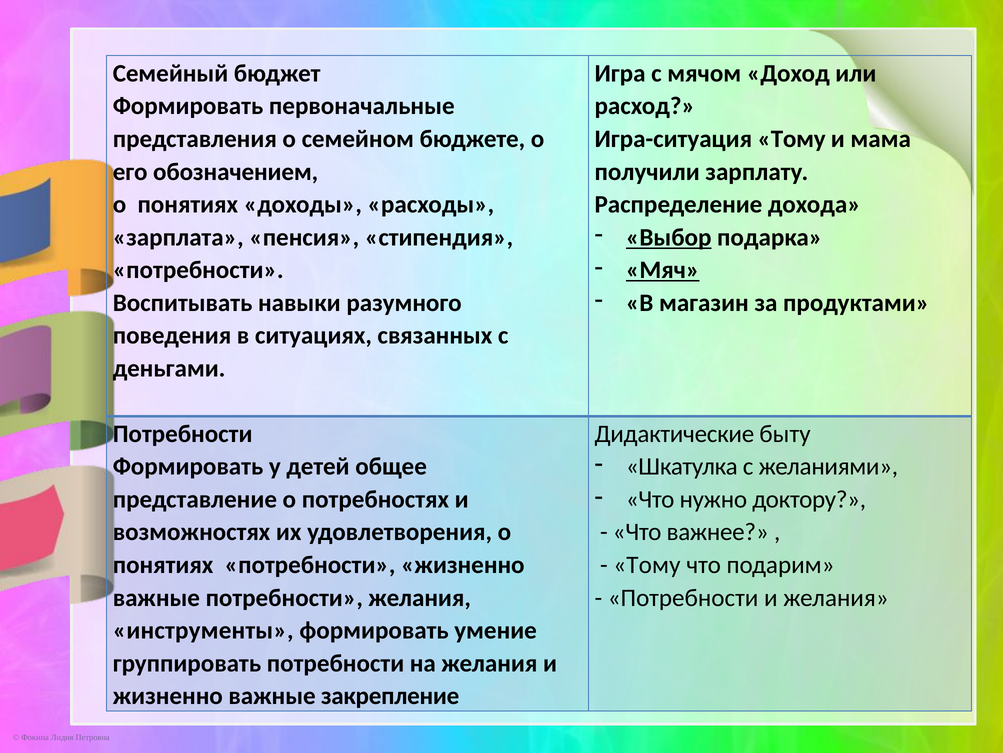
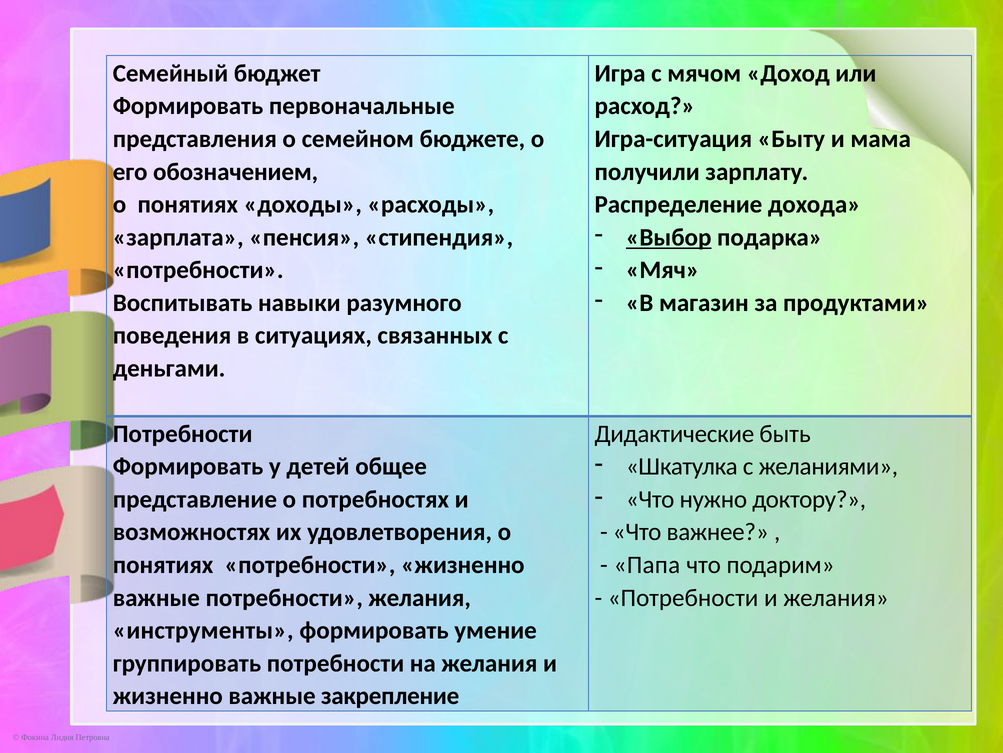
Игра-ситуация Тому: Тому -> Быту (791, 139)
Мяч underline: present -> none (663, 270)
быту: быту -> быть (785, 433)
Тому: Тому -> Папа (647, 564)
